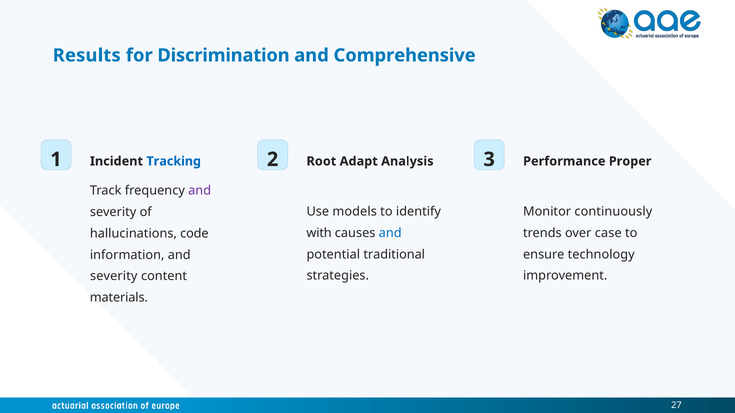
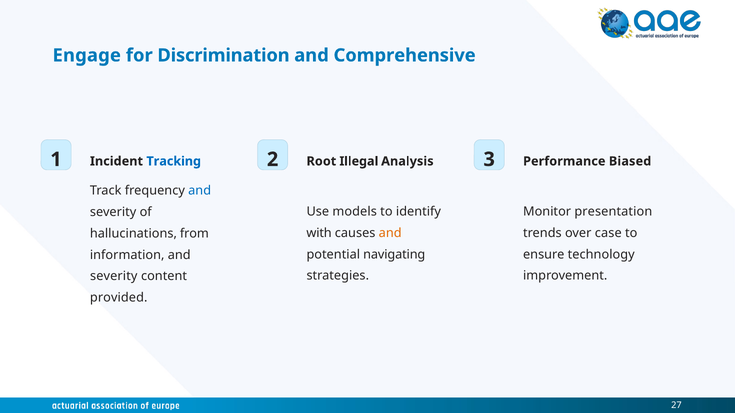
Results: Results -> Engage (87, 55)
Adapt: Adapt -> Illegal (359, 161)
Proper: Proper -> Biased (630, 161)
and colour: purple -> blue (200, 191)
continuously: continuously -> presentation (613, 212)
and colour: blue -> orange (390, 233)
code: code -> from (194, 234)
traditional: traditional -> navigating (394, 255)
materials: materials -> provided (119, 298)
